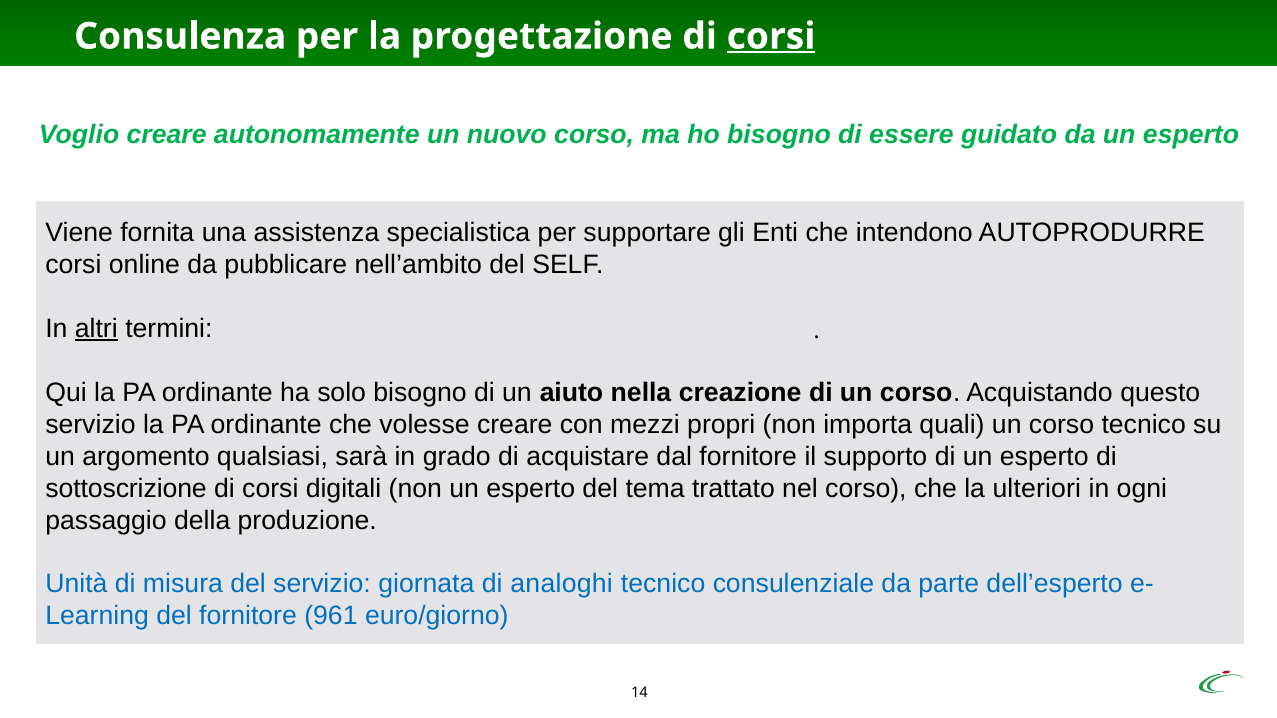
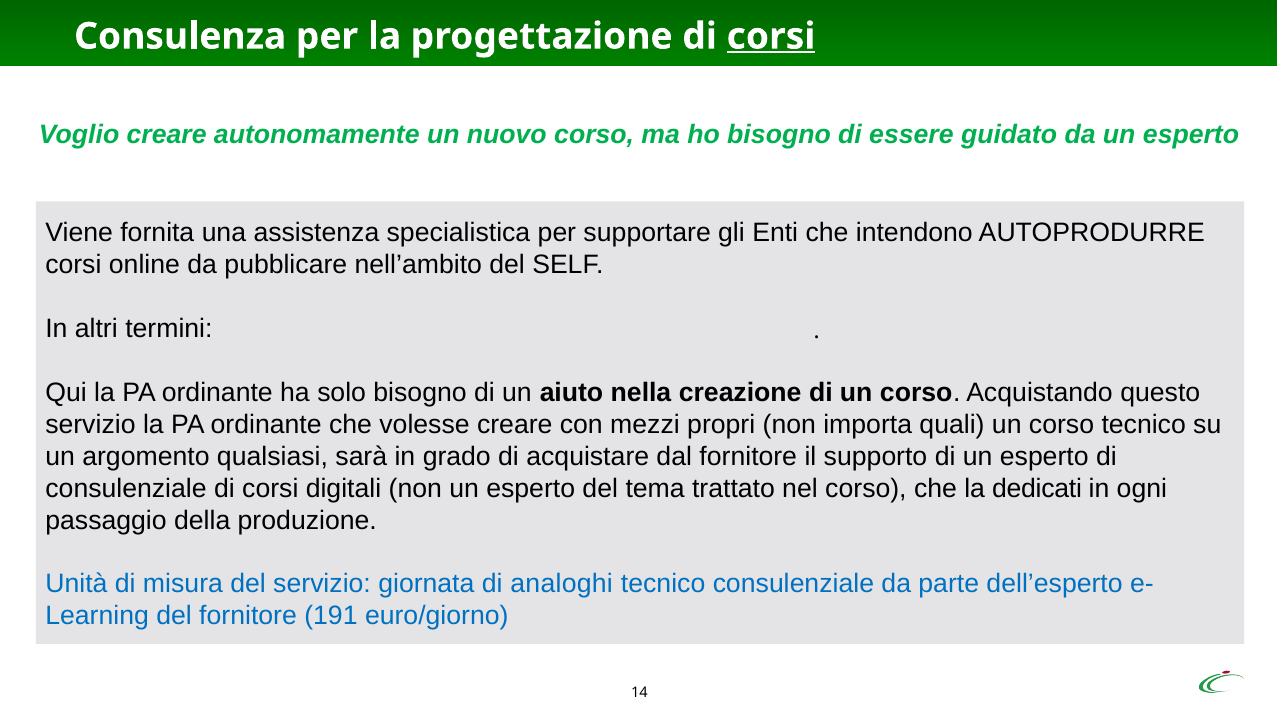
altri underline: present -> none (96, 329)
sottoscrizione: sottoscrizione -> consulenziale (126, 489)
ulteriori: ulteriori -> dedicati (1037, 489)
961: 961 -> 191 (331, 616)
